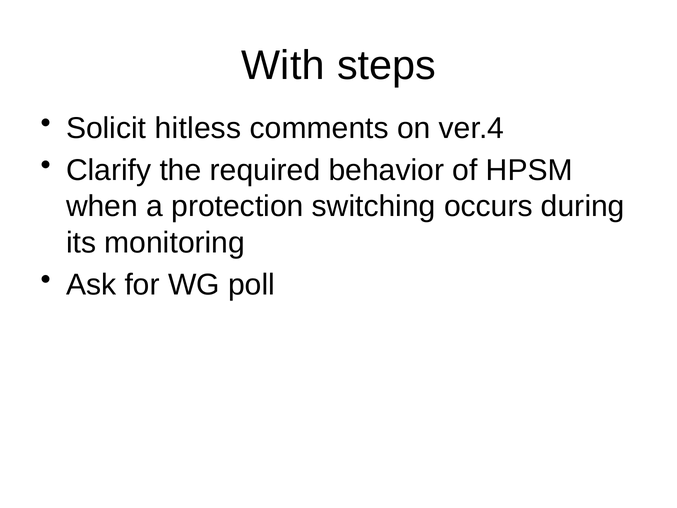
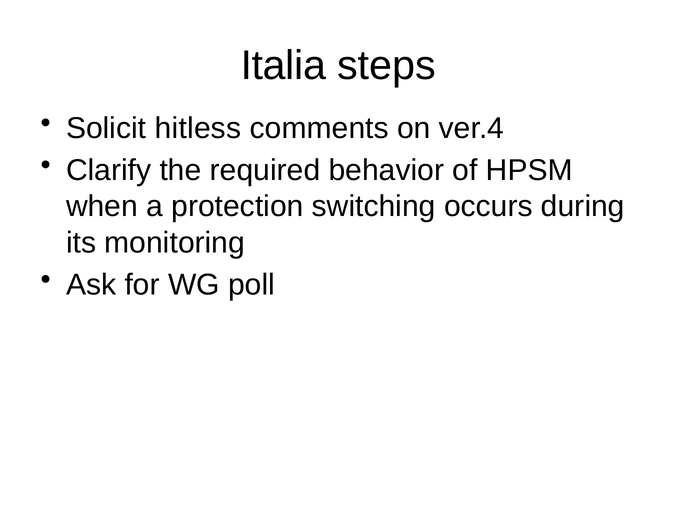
With: With -> Italia (283, 66)
